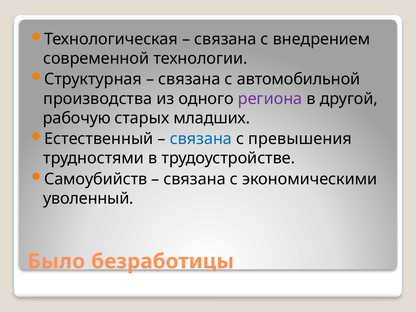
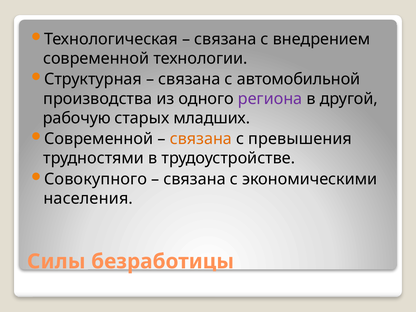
Естественный: Естественный -> Современной (99, 139)
связана colour: blue -> orange (201, 139)
Самоубийств: Самоубийств -> Совокупного (96, 179)
уволенный: уволенный -> населения (88, 198)
Было: Было -> Силы (56, 261)
